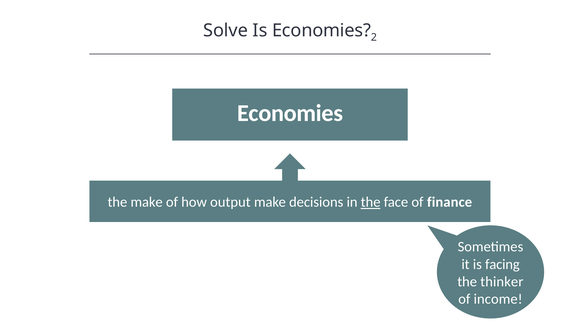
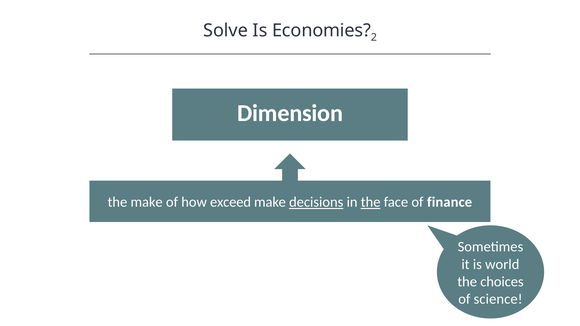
Economies: Economies -> Dimension (290, 113)
output: output -> exceed (230, 202)
decisions underline: none -> present (316, 202)
facing: facing -> world (502, 264)
thinker: thinker -> choices (502, 282)
income: income -> science (498, 299)
